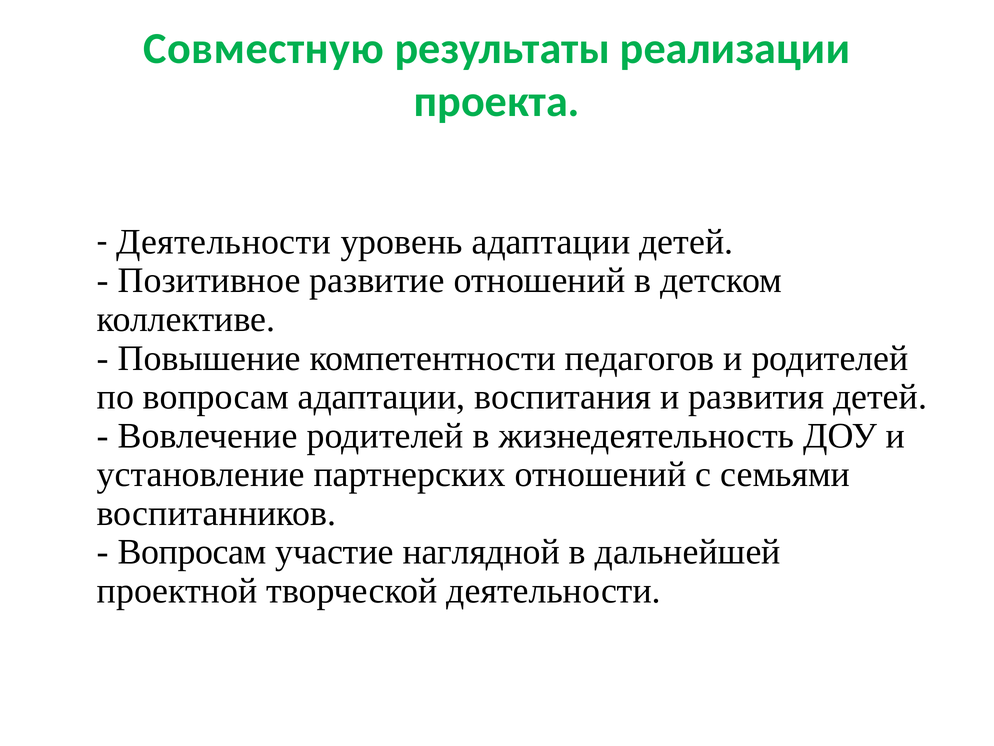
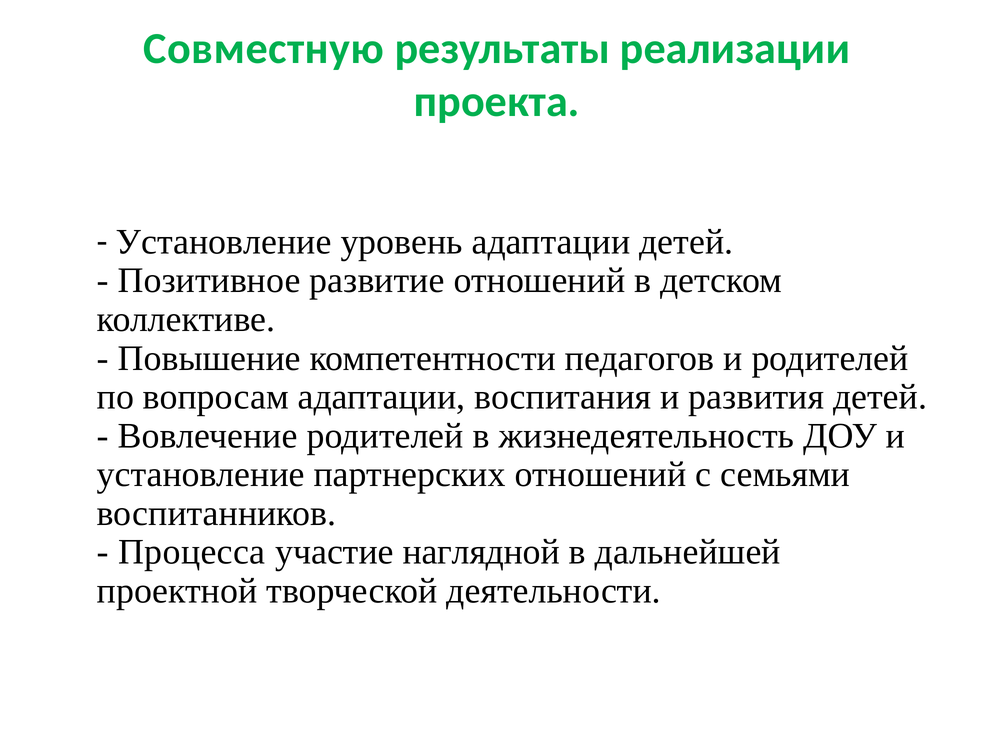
Деятельности: Деятельности -> Установление (224, 242)
Вопросам: Вопросам -> Процесса (192, 552)
